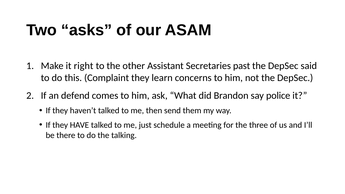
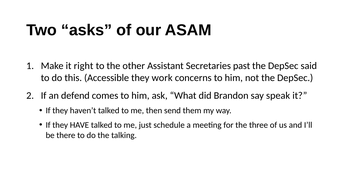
Complaint: Complaint -> Accessible (107, 78)
learn: learn -> work (162, 78)
police: police -> speak (278, 96)
